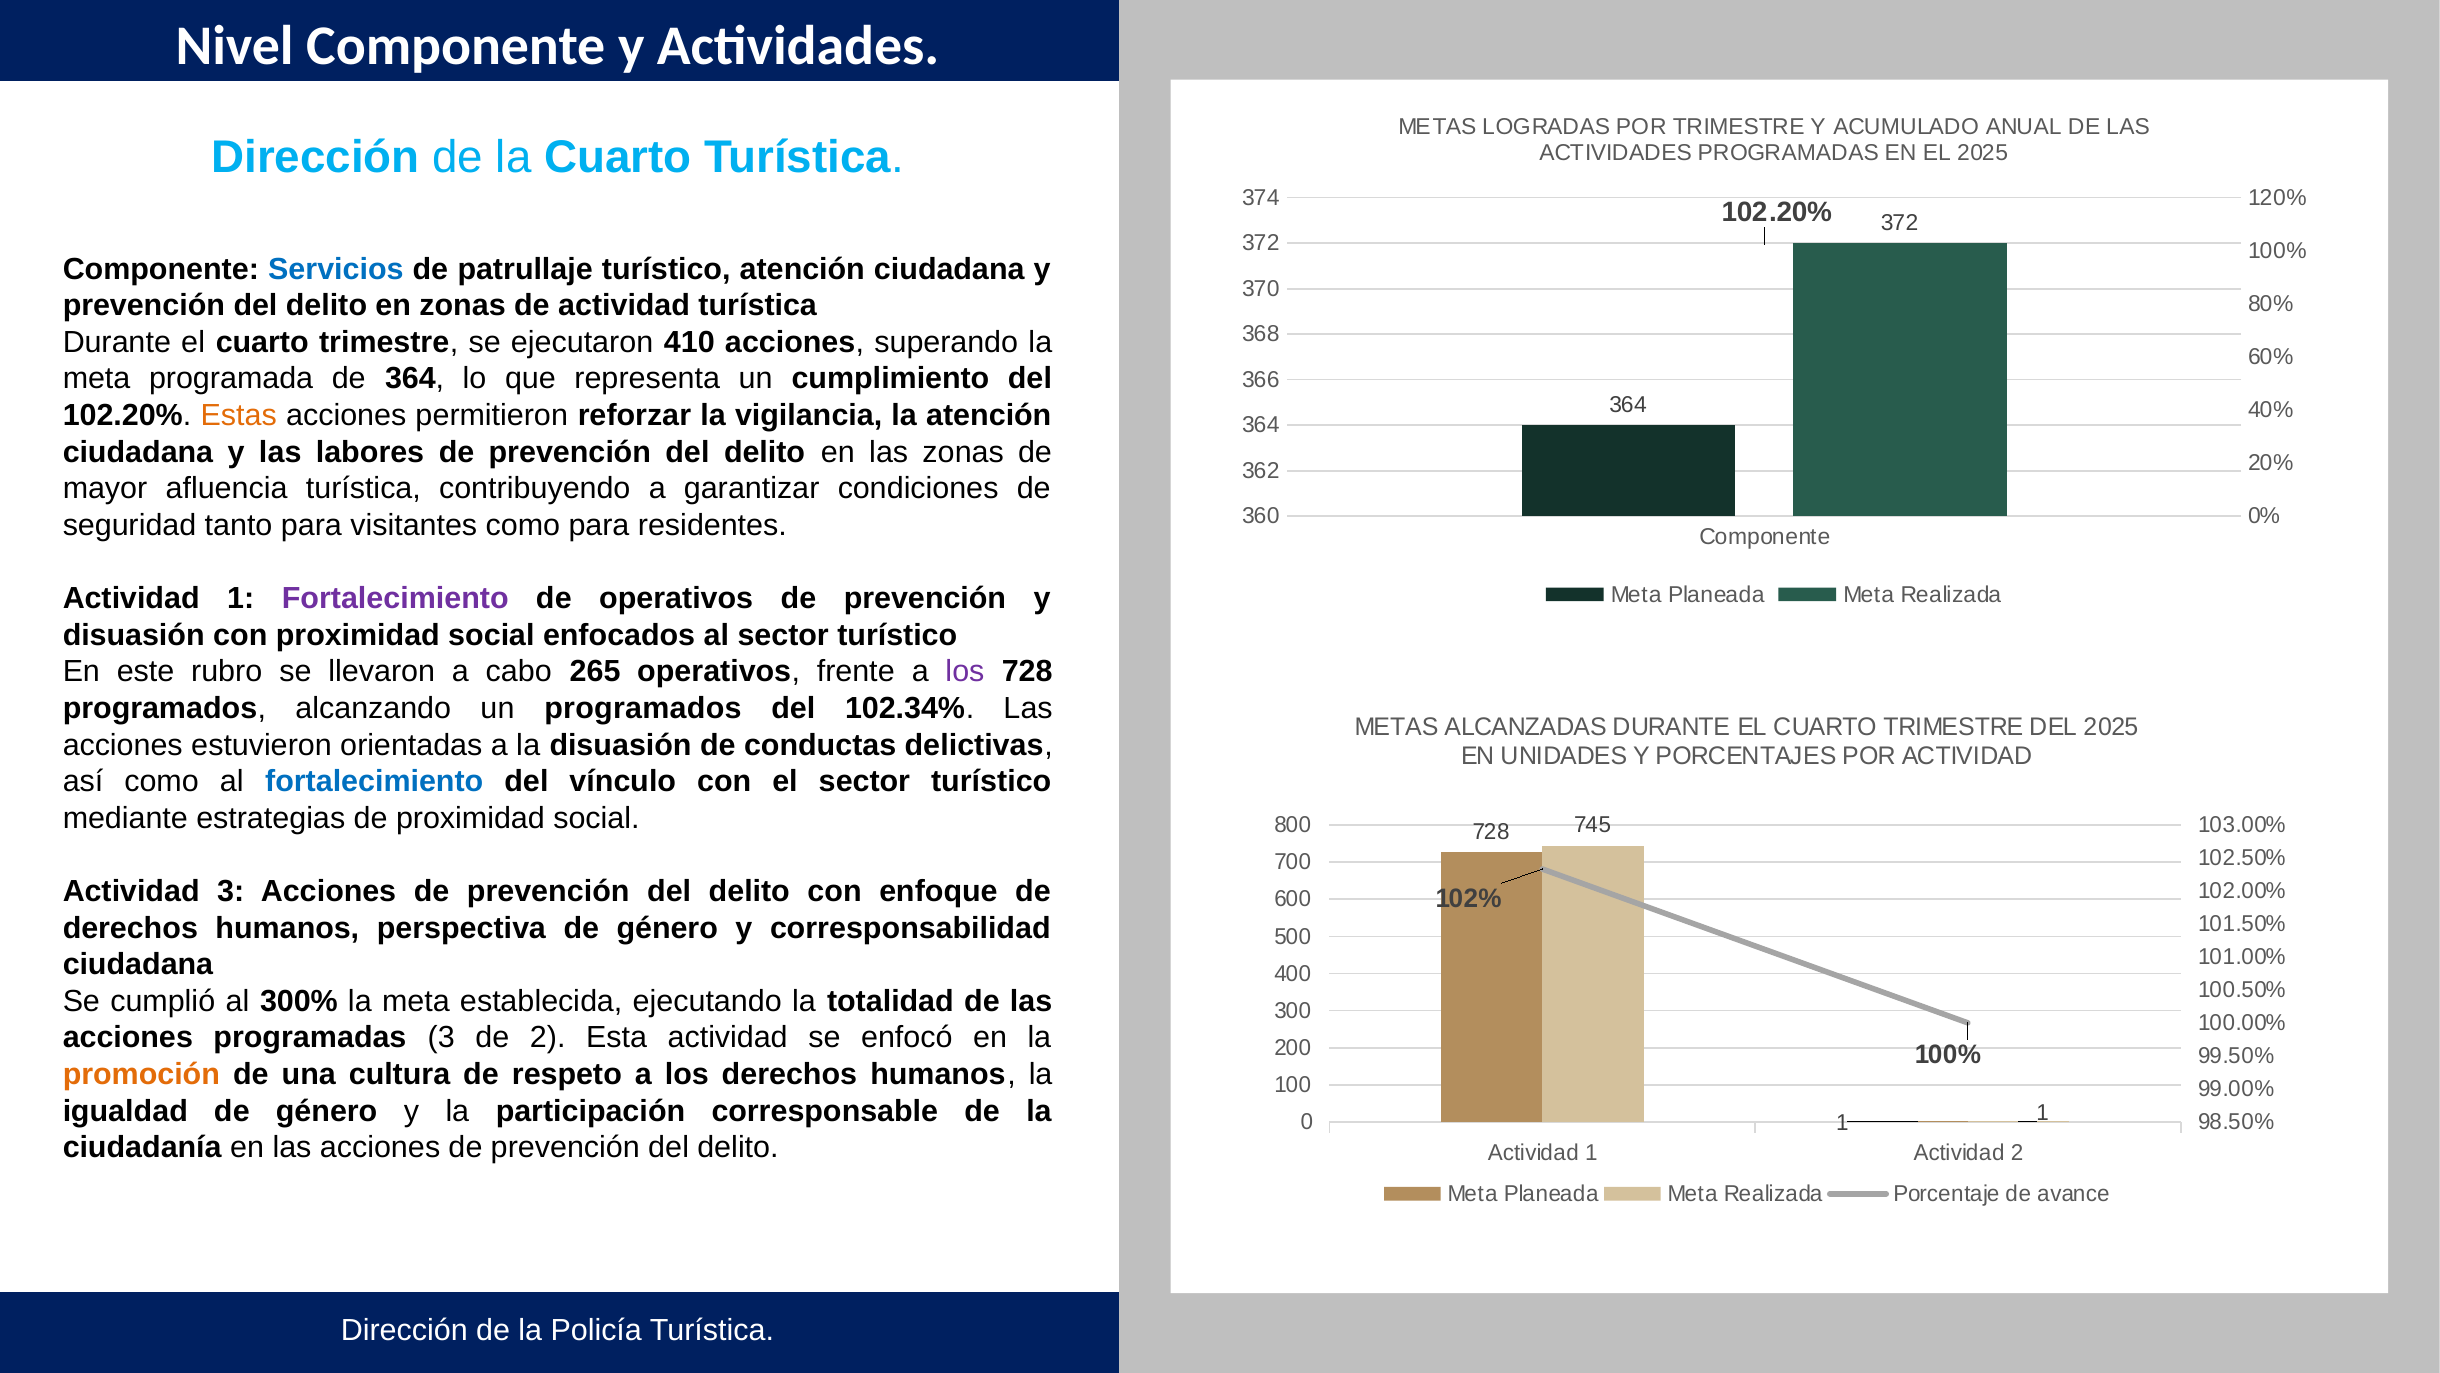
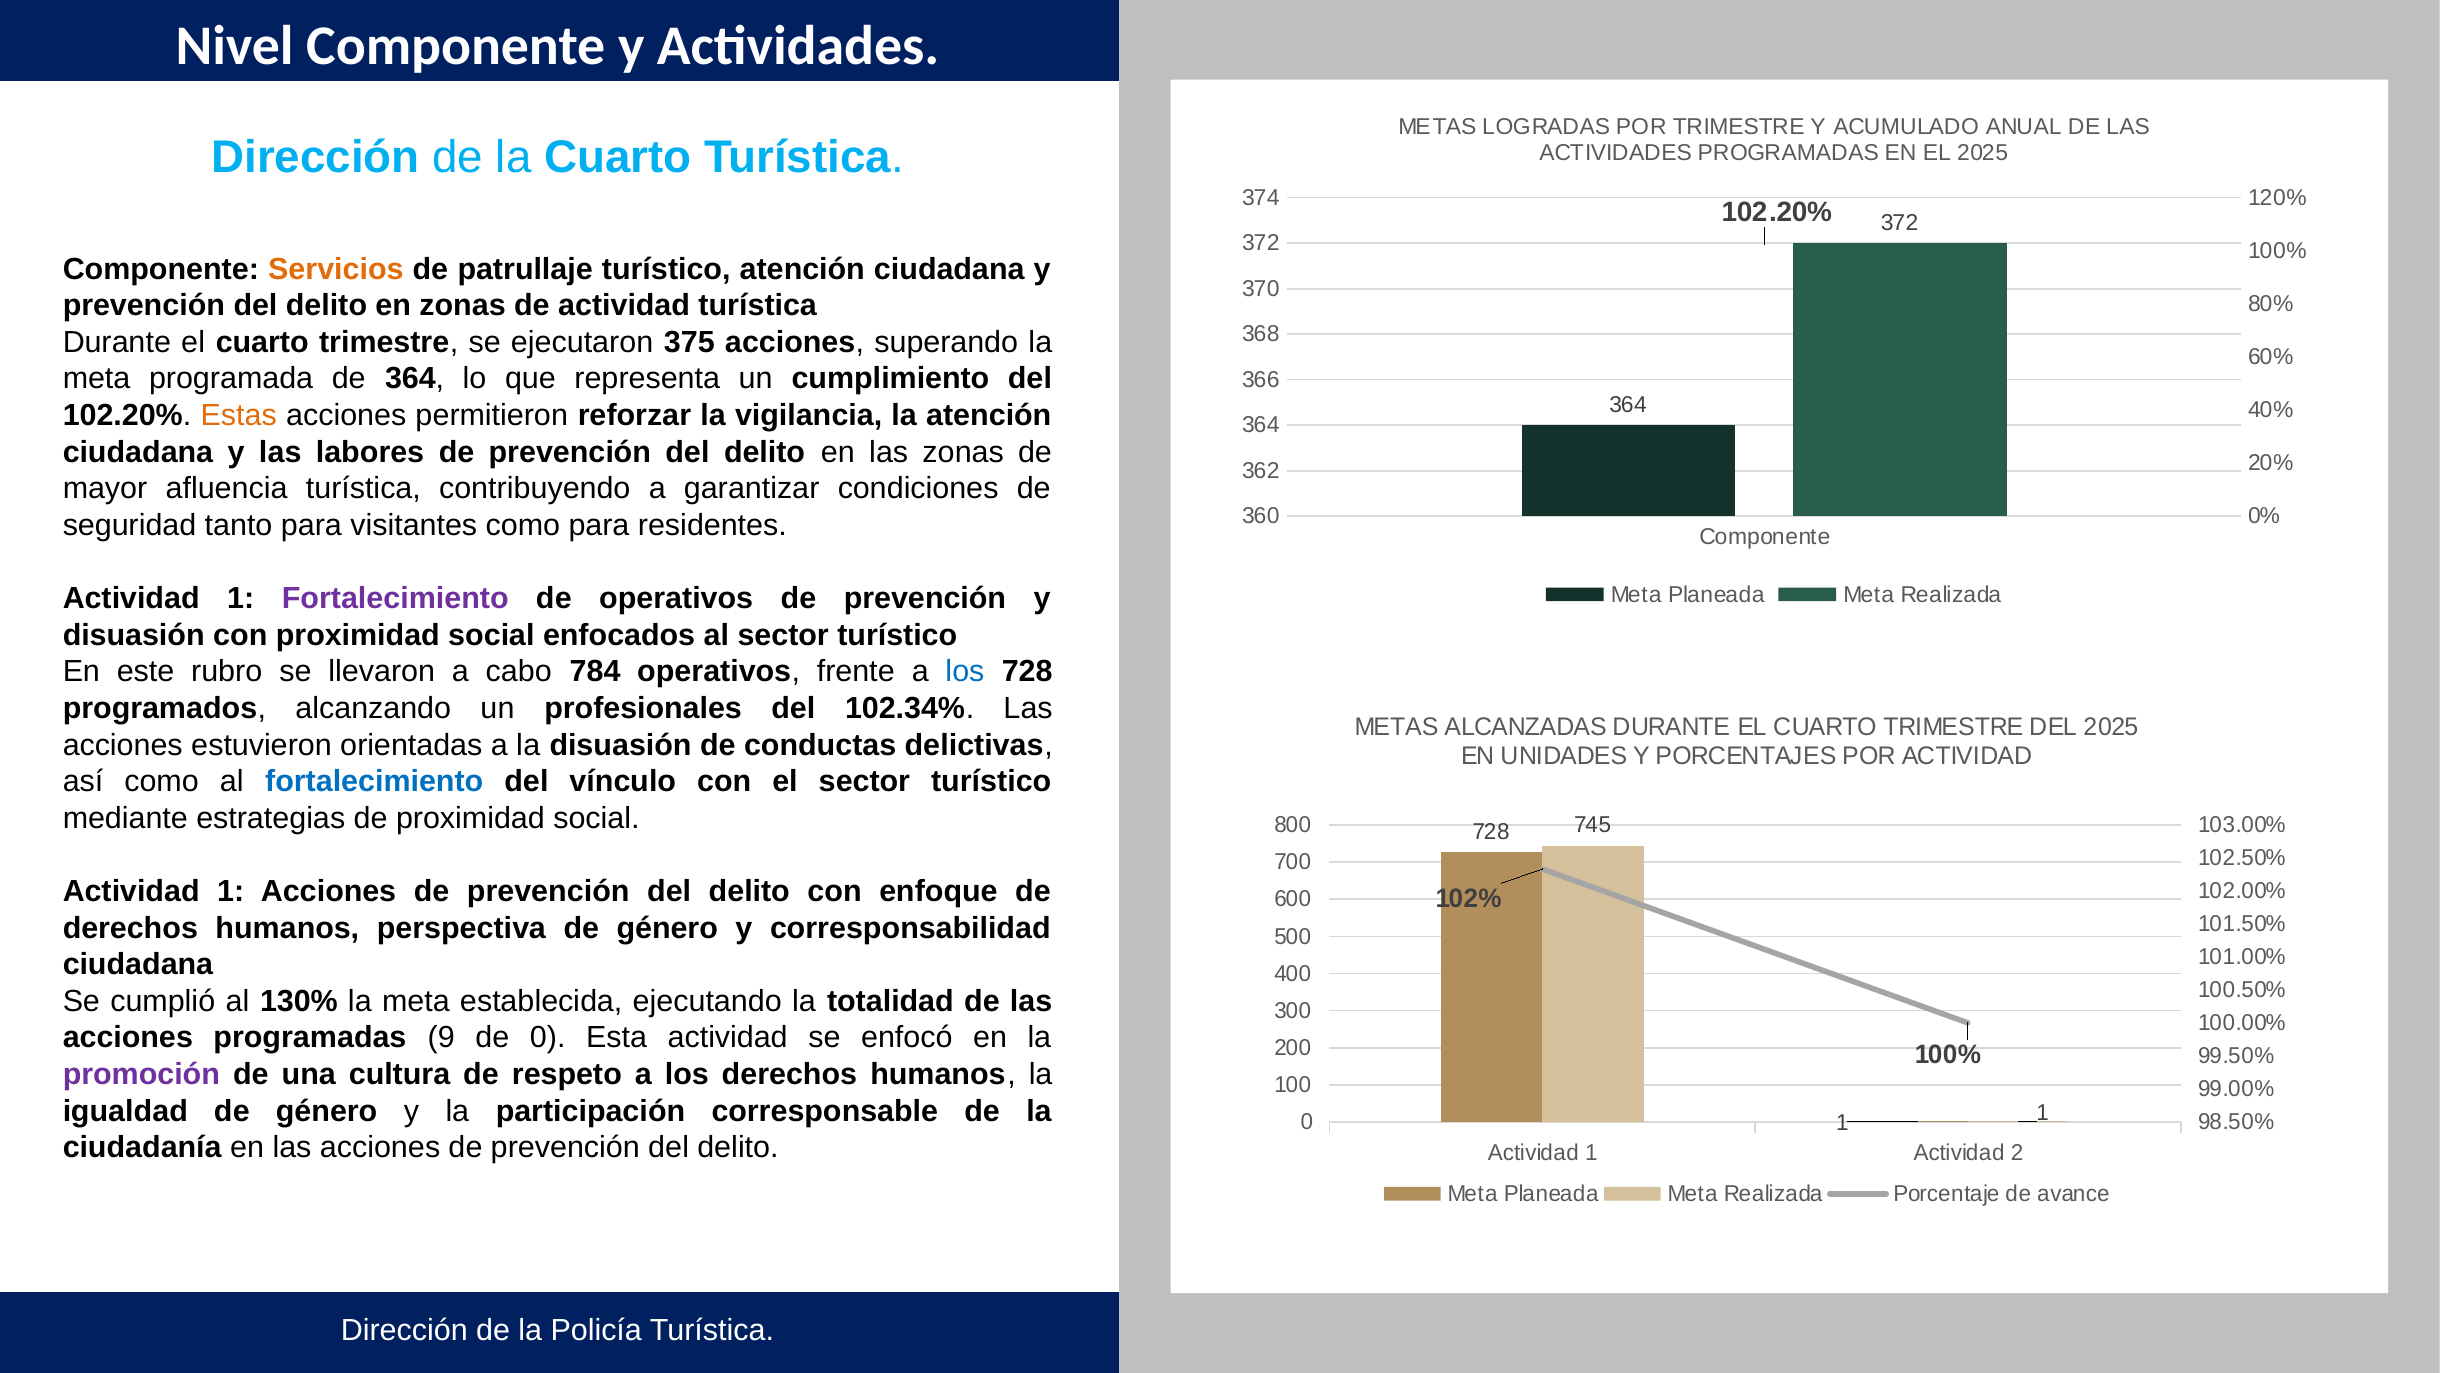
Servicios colour: blue -> orange (336, 269)
410: 410 -> 375 (689, 342)
265: 265 -> 784 (595, 672)
los colour: purple -> blue (965, 672)
un programados: programados -> profesionales (643, 708)
3: 3 -> 1 (231, 891)
300%: 300% -> 130% (299, 1001)
programadas 3: 3 -> 9 (441, 1037)
de 2: 2 -> 0 (548, 1037)
promoción colour: orange -> purple (141, 1074)
